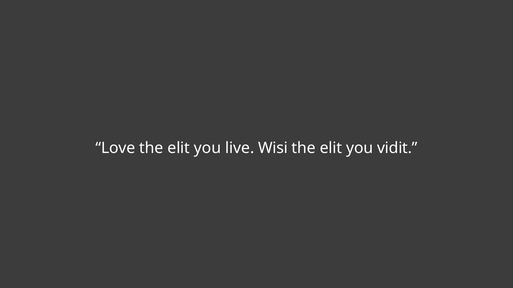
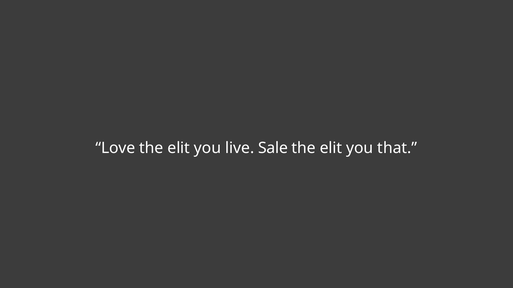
Wisi: Wisi -> Sale (273, 148)
vidit: vidit -> that (397, 148)
